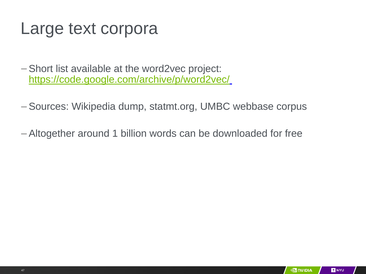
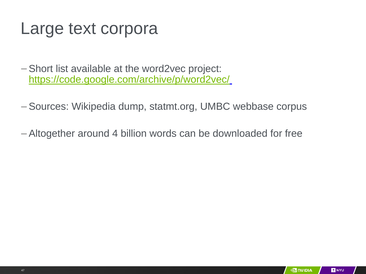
1: 1 -> 4 (115, 134)
